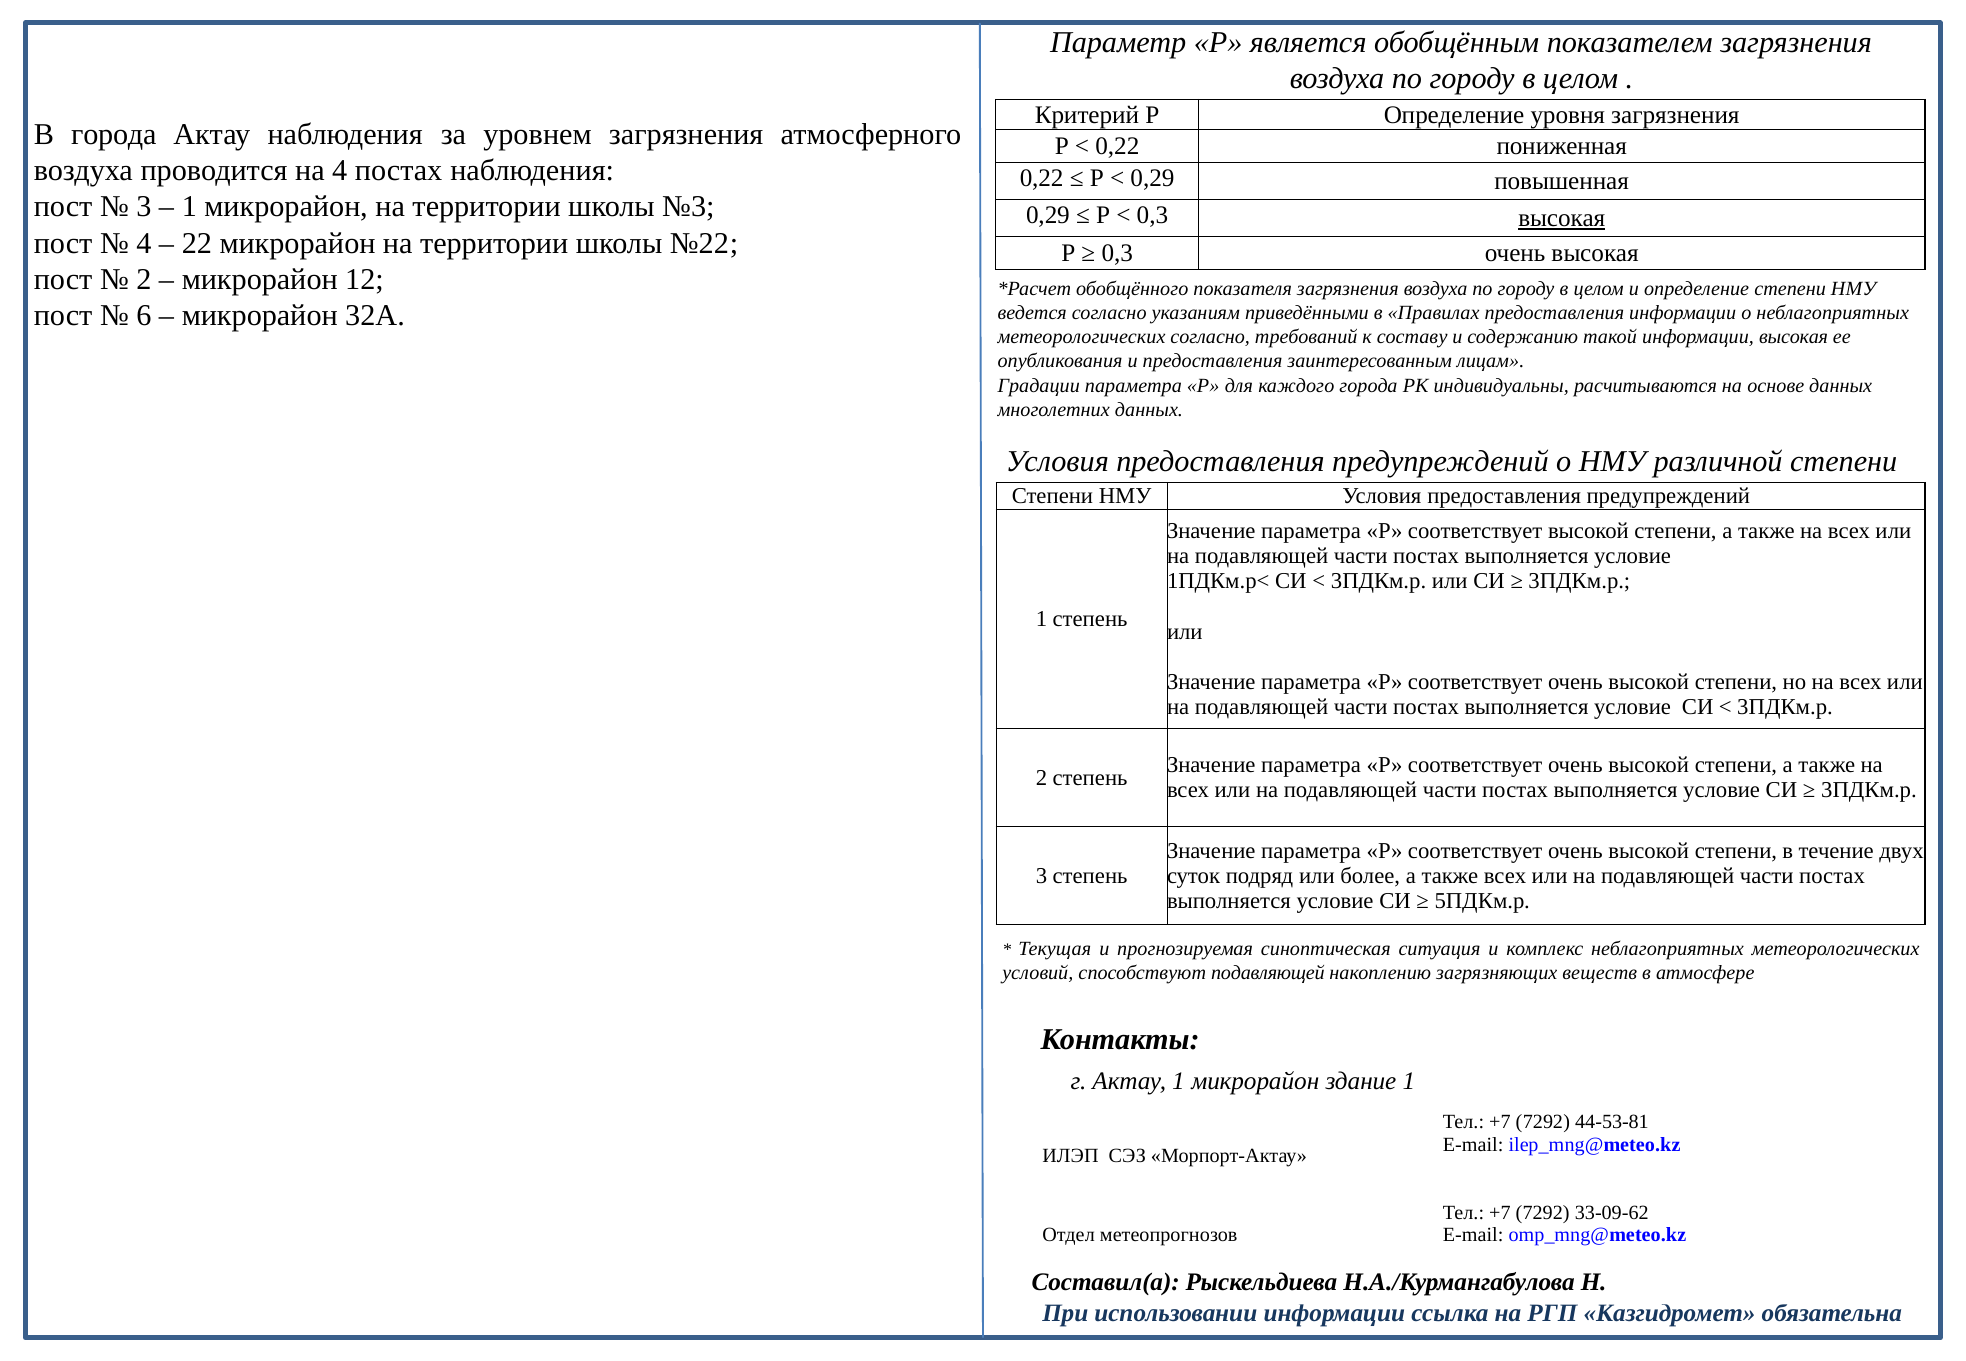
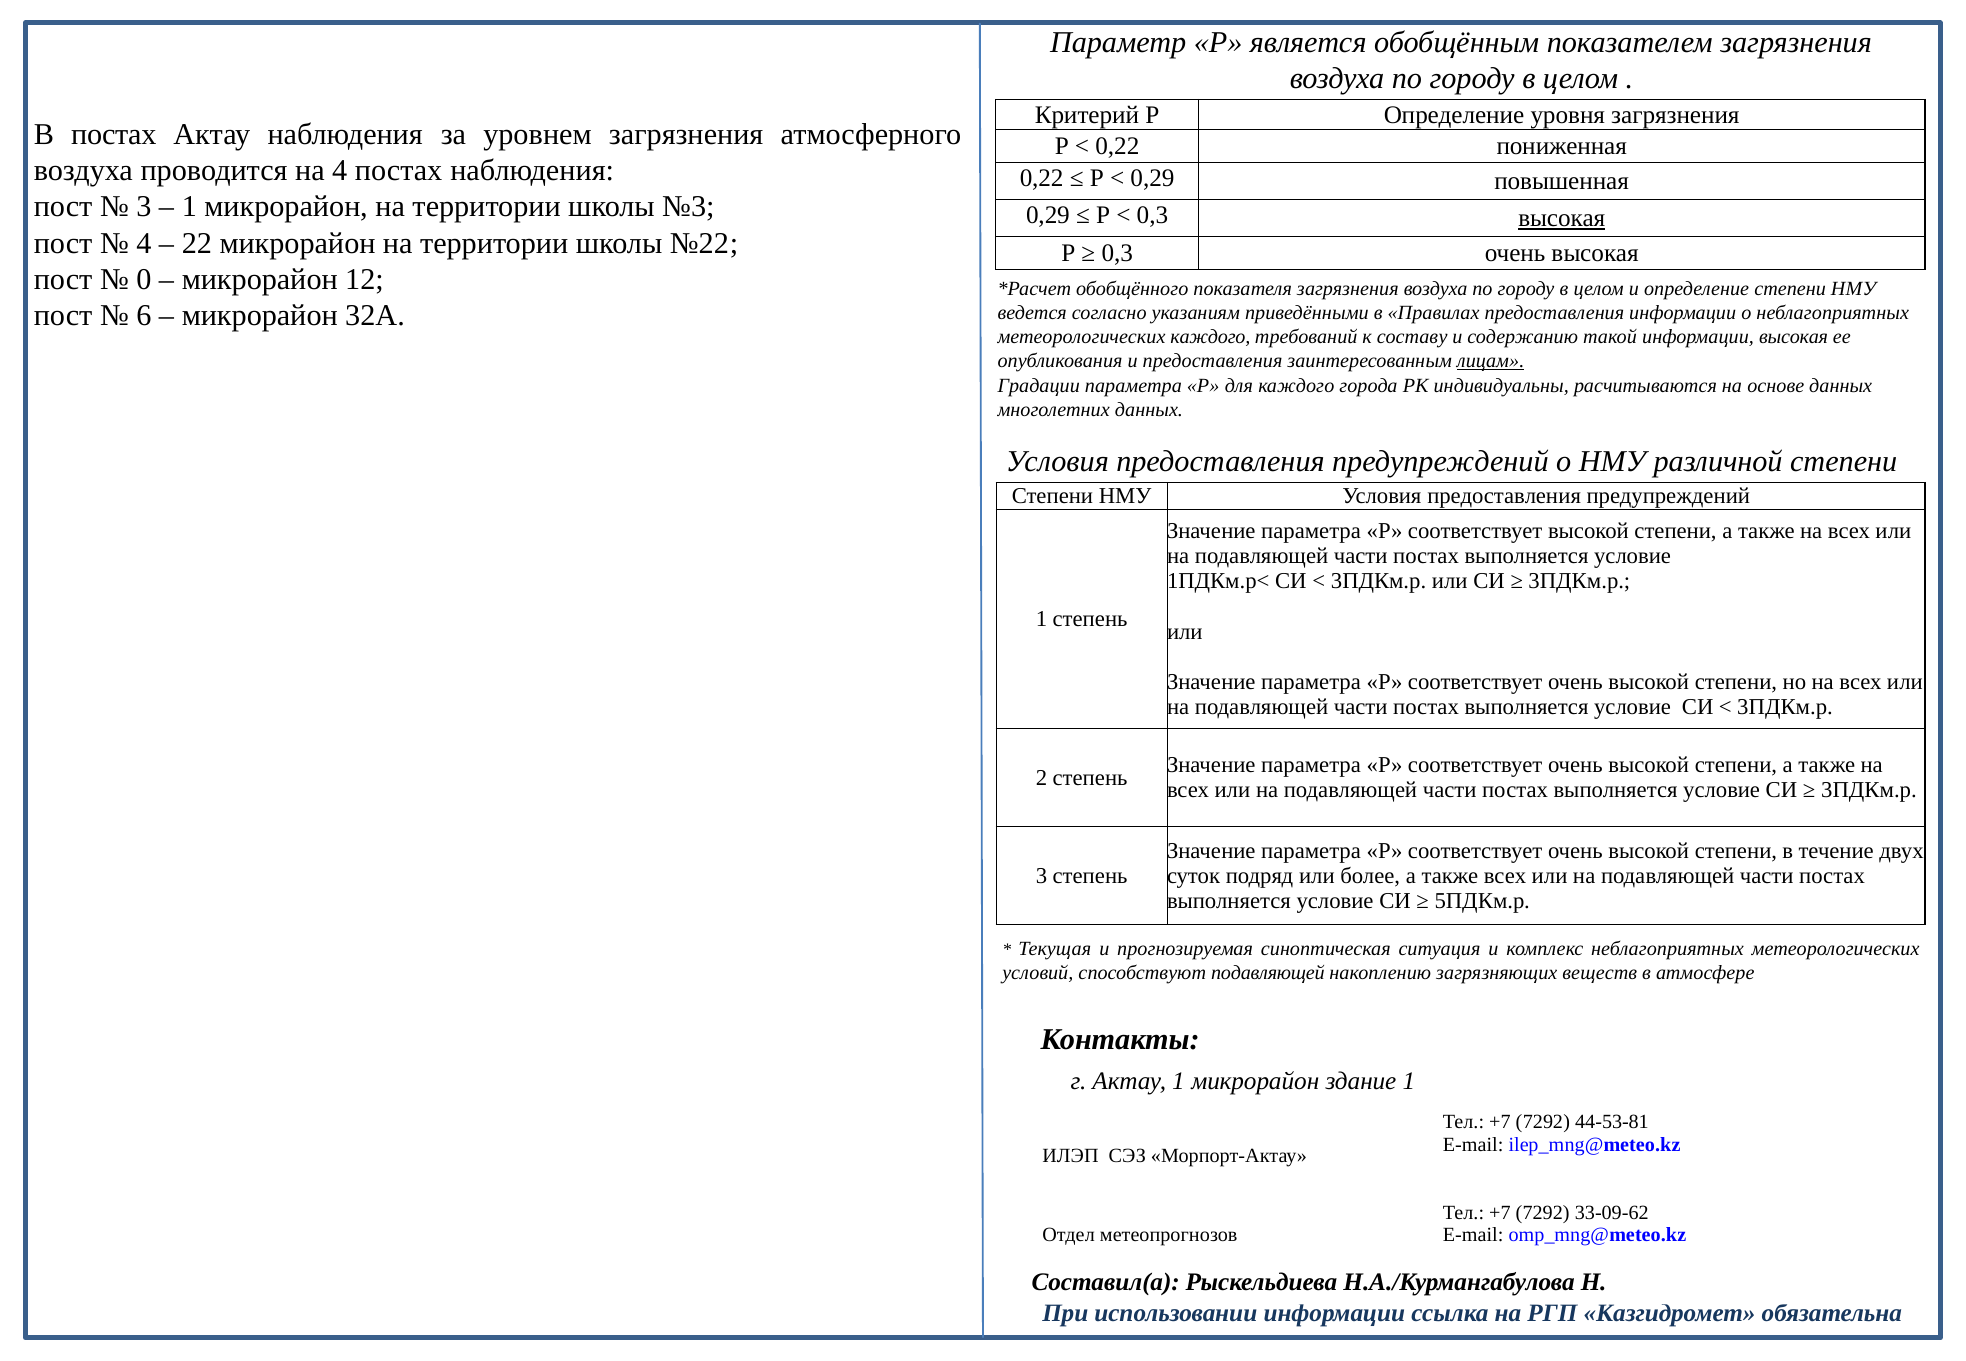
В города: города -> постах (114, 134)
2: 2 -> 0 (144, 279)
метеорологических согласно: согласно -> каждого (1210, 337)
лицам underline: none -> present (1491, 361)
